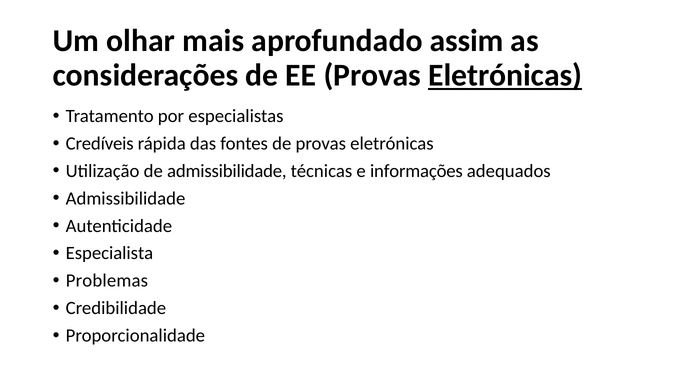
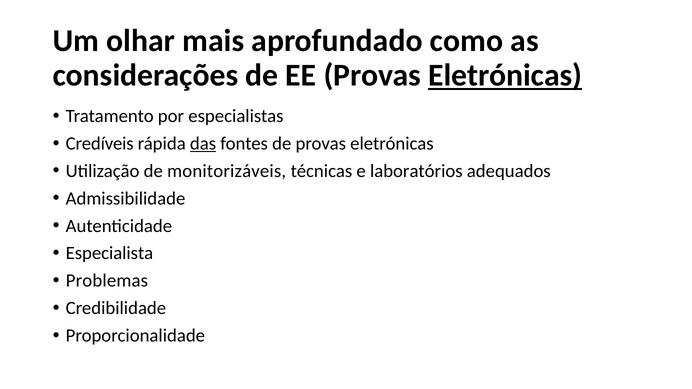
assim: assim -> como (467, 41)
das underline: none -> present (203, 144)
de admissibilidade: admissibilidade -> monitorizáveis (227, 171)
informações: informações -> laboratórios (416, 171)
